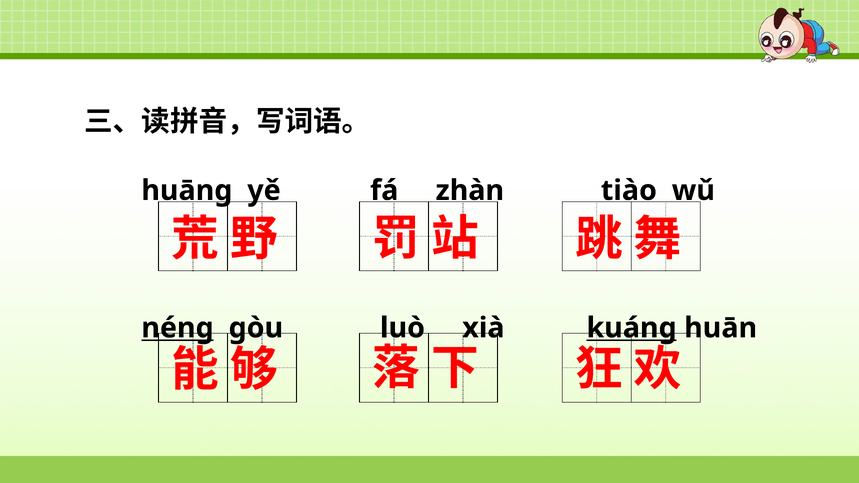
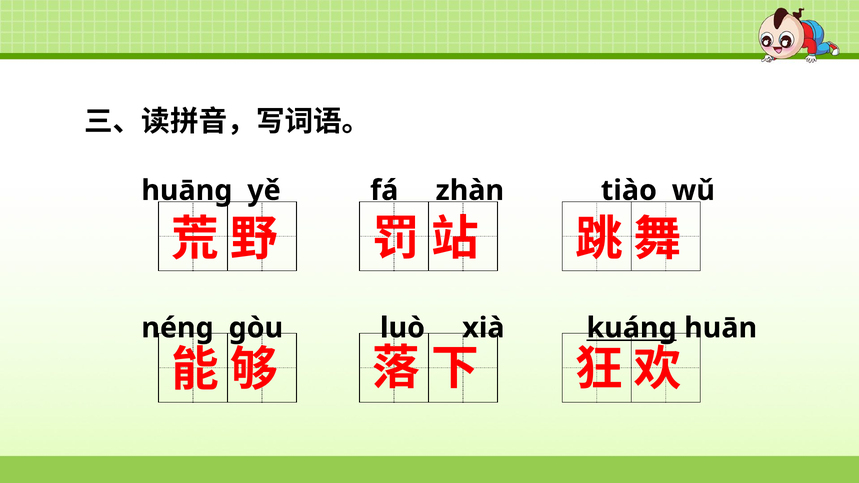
néng underline: present -> none (178, 328)
